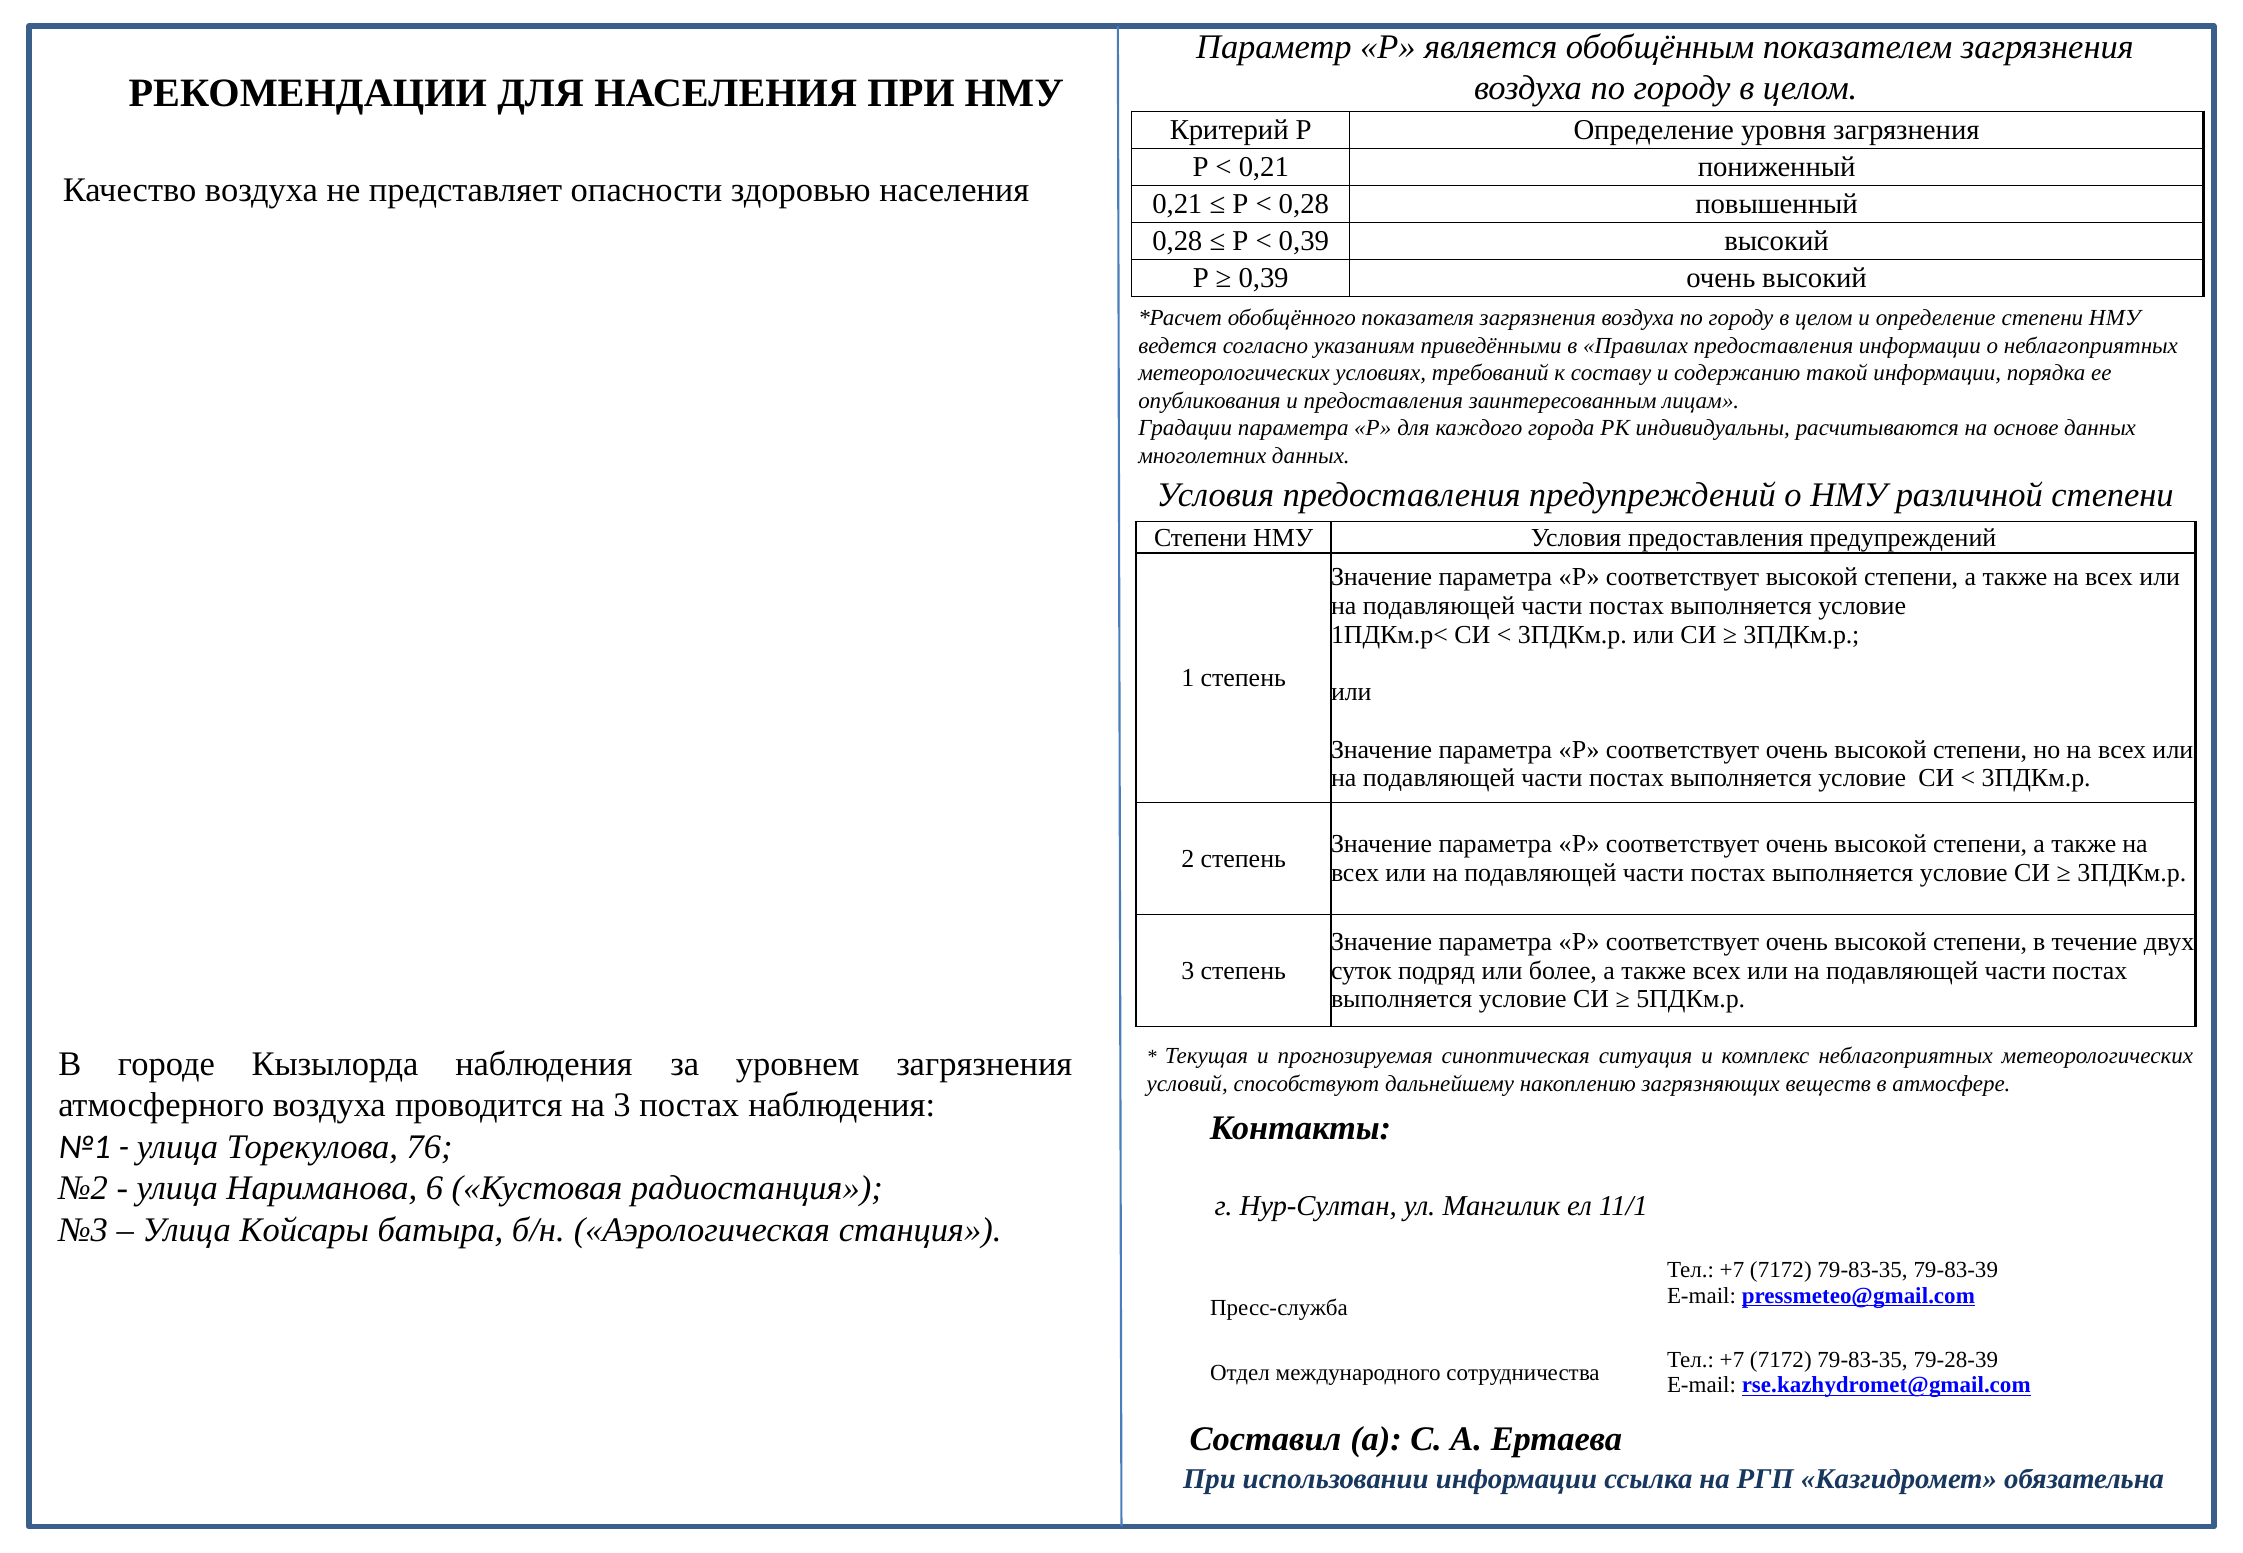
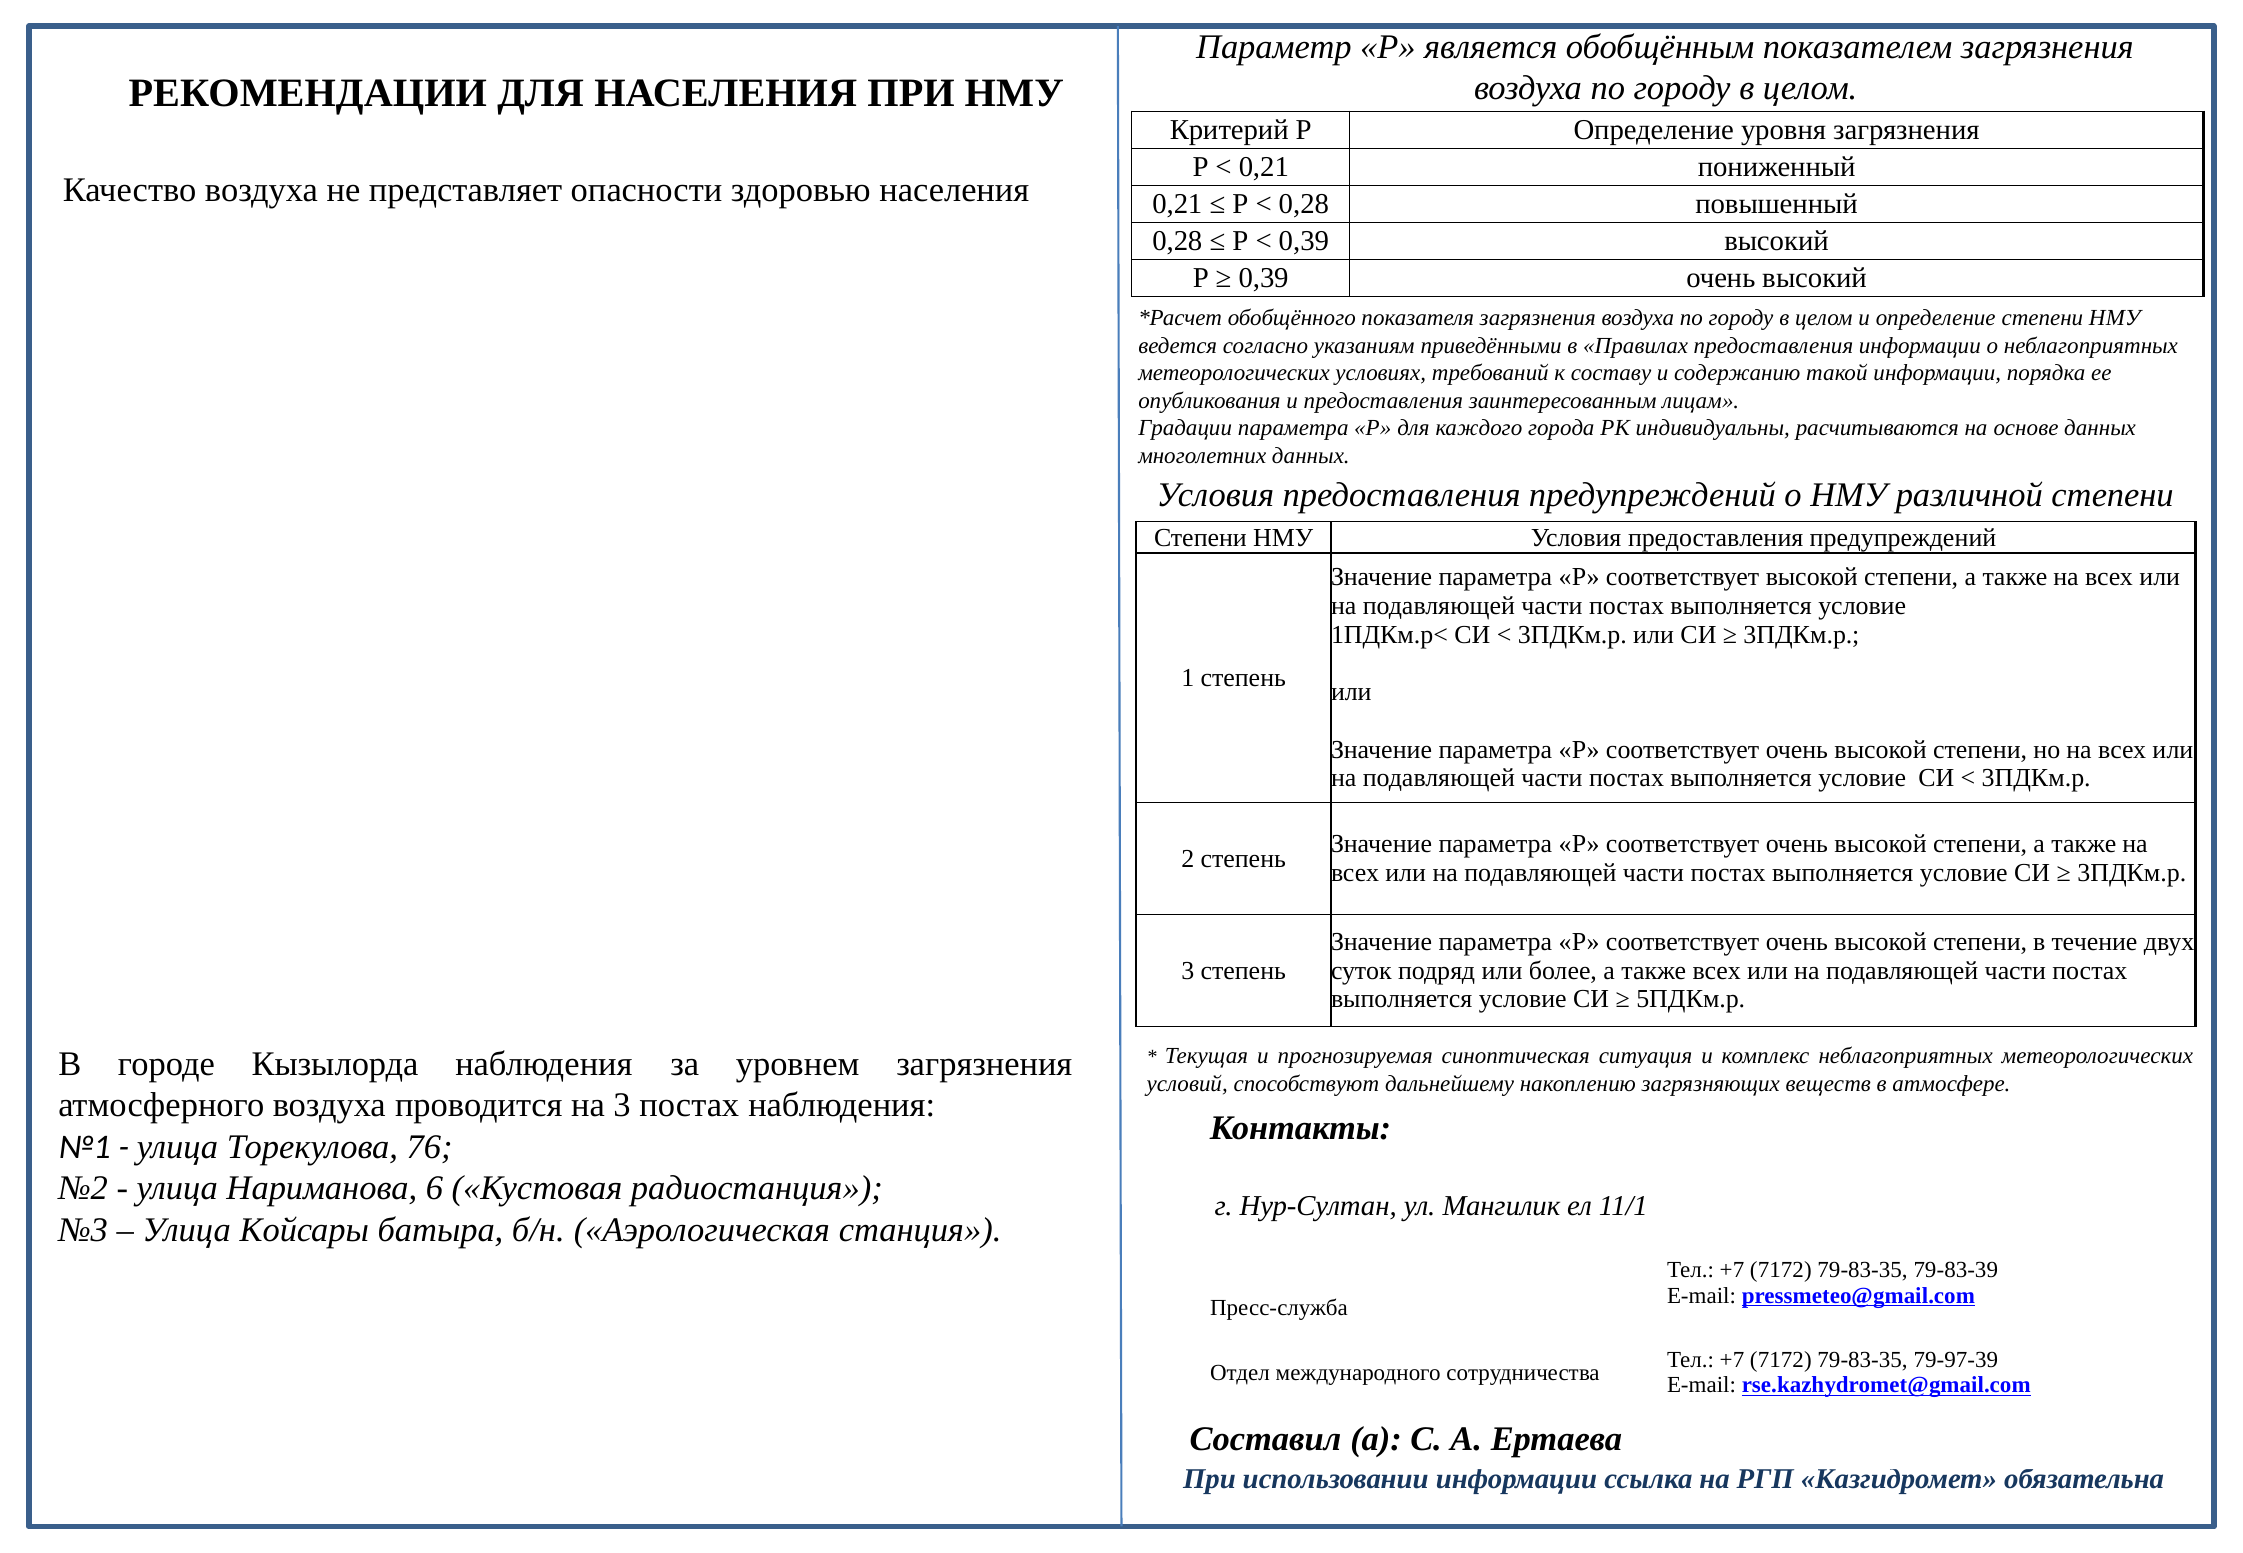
79-28-39: 79-28-39 -> 79-97-39 (1956, 1359)
